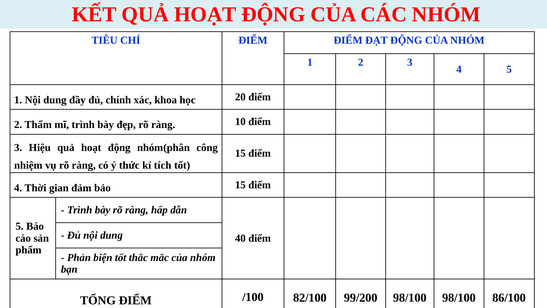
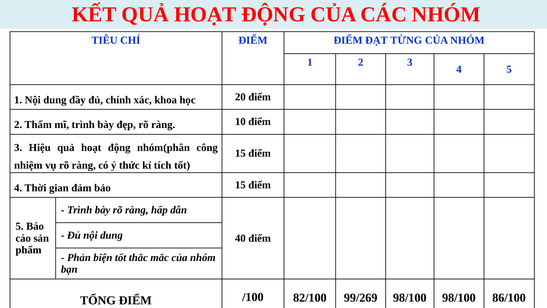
ĐẠT ĐỘNG: ĐỘNG -> TỪNG (406, 40)
99/200: 99/200 -> 99/269 (361, 297)
